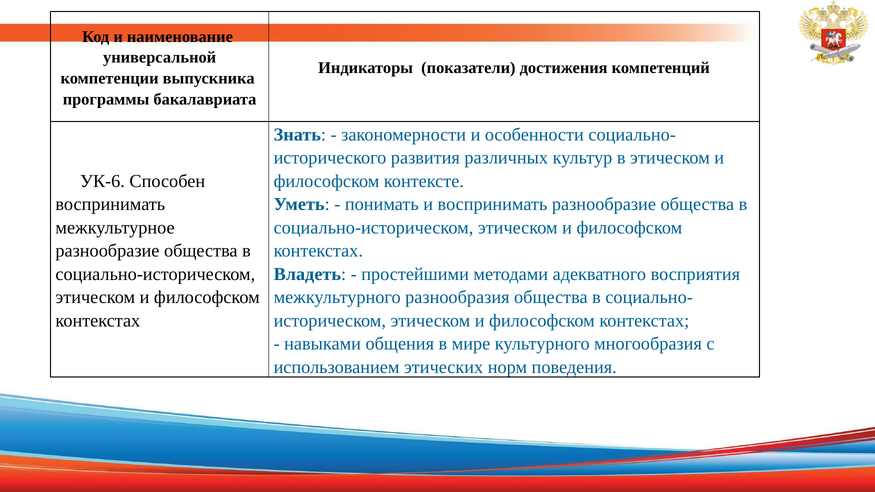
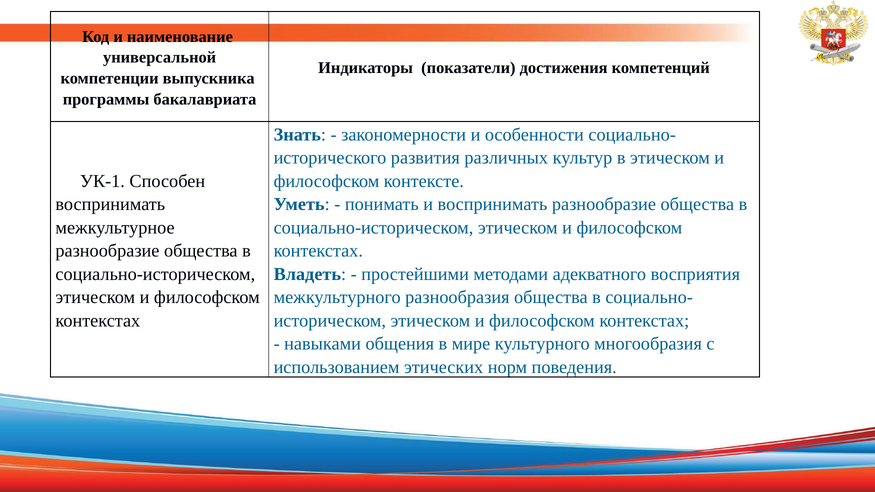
УК-6: УК-6 -> УК-1 (103, 181)
